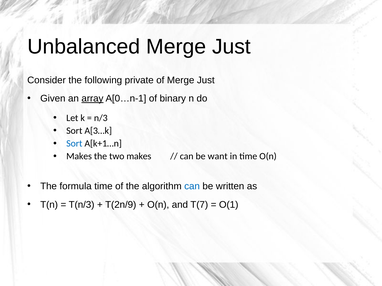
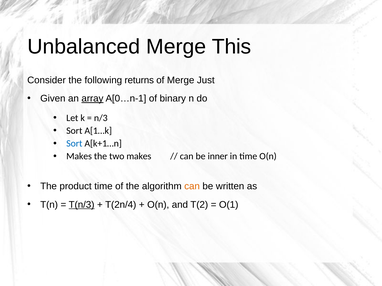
Unbalanced Merge Just: Just -> This (232, 47)
private: private -> returns (139, 80)
A[3…k: A[3…k -> A[1…k (98, 131)
want: want -> inner (218, 157)
formula: formula -> product (76, 187)
can colour: blue -> orange (192, 187)
T(n/3 underline: none -> present (82, 205)
T(2n/9: T(2n/9 -> T(2n/4 (121, 205)
T(7: T(7 -> T(2 (199, 205)
